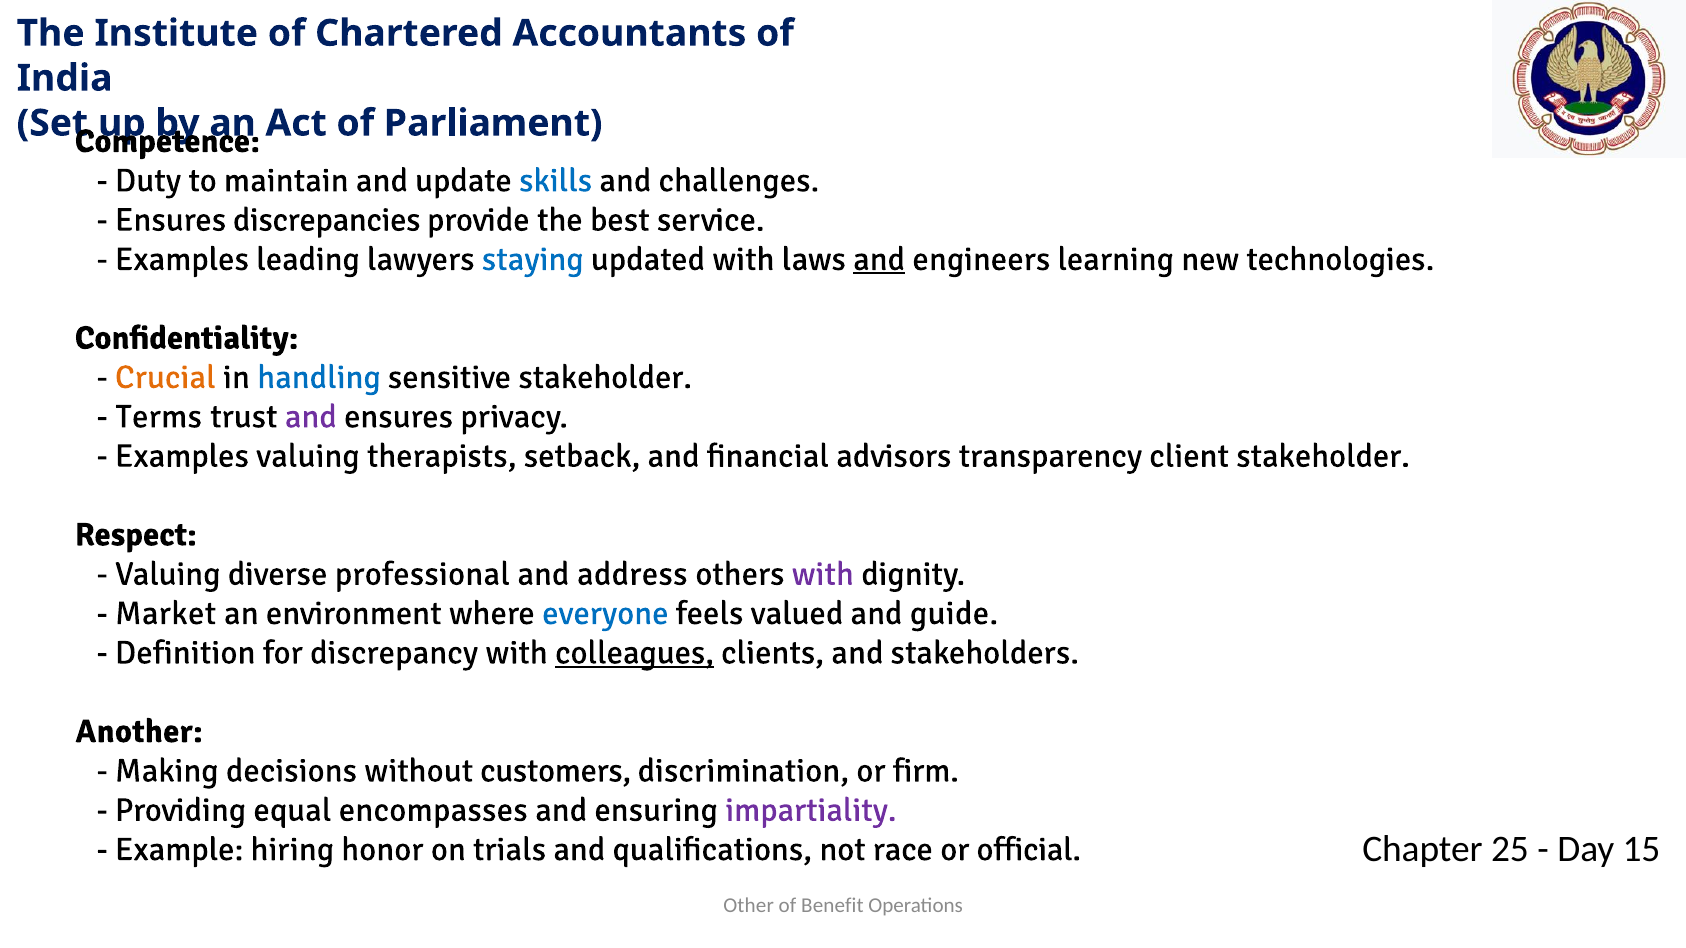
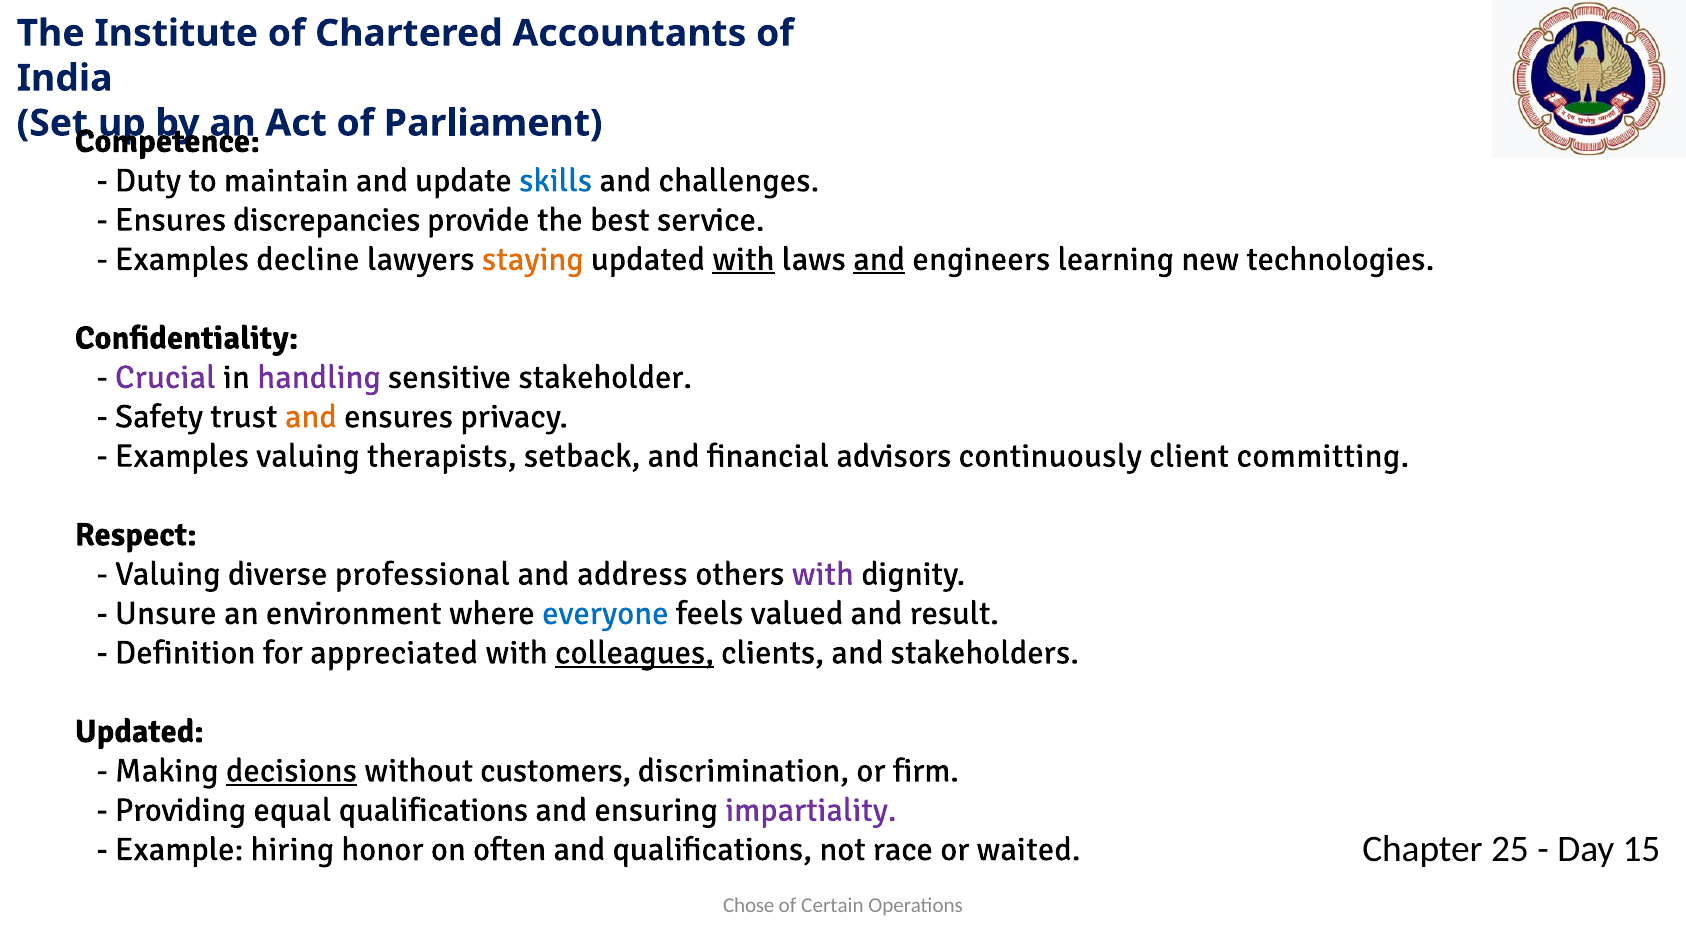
leading: leading -> decline (308, 259)
staying colour: blue -> orange (533, 259)
with underline: none -> present (743, 259)
Crucial colour: orange -> purple (165, 377)
handling colour: blue -> purple (319, 377)
Terms: Terms -> Safety (159, 417)
and colour: purple -> orange (311, 417)
transparency: transparency -> continuously (1050, 456)
client stakeholder: stakeholder -> committing (1323, 456)
Market: Market -> Unsure (166, 614)
guide: guide -> result (954, 614)
discrepancy: discrepancy -> appreciated (394, 653)
Another: Another -> Updated (139, 732)
decisions underline: none -> present (291, 771)
equal encompasses: encompasses -> qualifications (433, 810)
trials: trials -> often (510, 850)
official: official -> waited (1029, 850)
Other: Other -> Chose (749, 906)
Benefit: Benefit -> Certain (832, 906)
